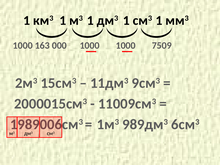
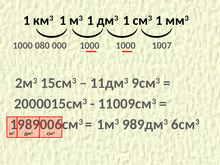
163: 163 -> 080 (42, 45)
7509: 7509 -> 1007 (162, 45)
